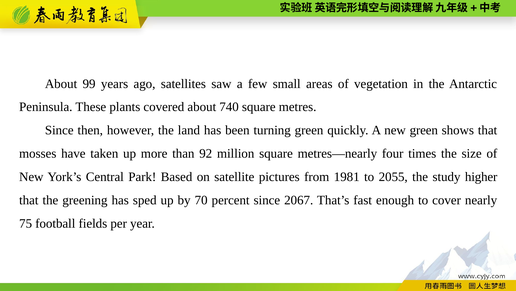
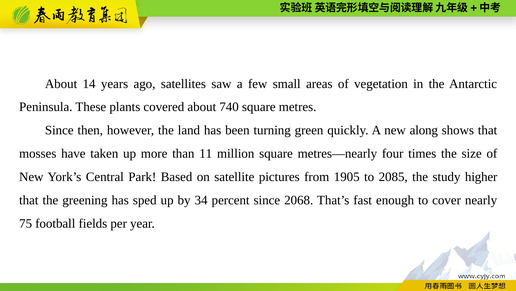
99: 99 -> 14 (89, 84)
new green: green -> along (424, 130)
92: 92 -> 11 (206, 153)
1981: 1981 -> 1905 (347, 176)
2055: 2055 -> 2085 (393, 176)
70: 70 -> 34 (201, 200)
2067: 2067 -> 2068 (299, 200)
